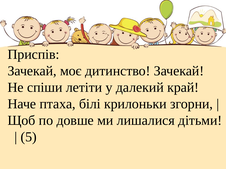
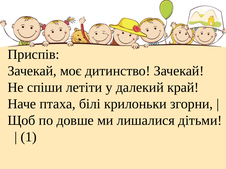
5: 5 -> 1 (29, 137)
